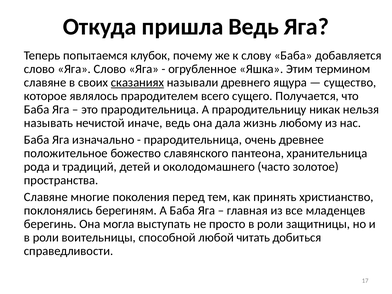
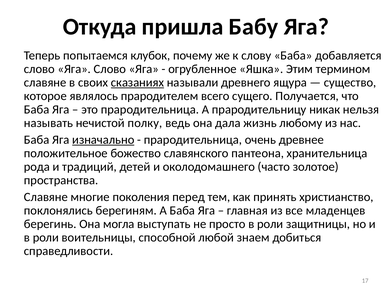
пришла Ведь: Ведь -> Бабу (254, 27)
иначе: иначе -> полку (145, 123)
изначально underline: none -> present (103, 140)
читать: читать -> знаем (253, 237)
